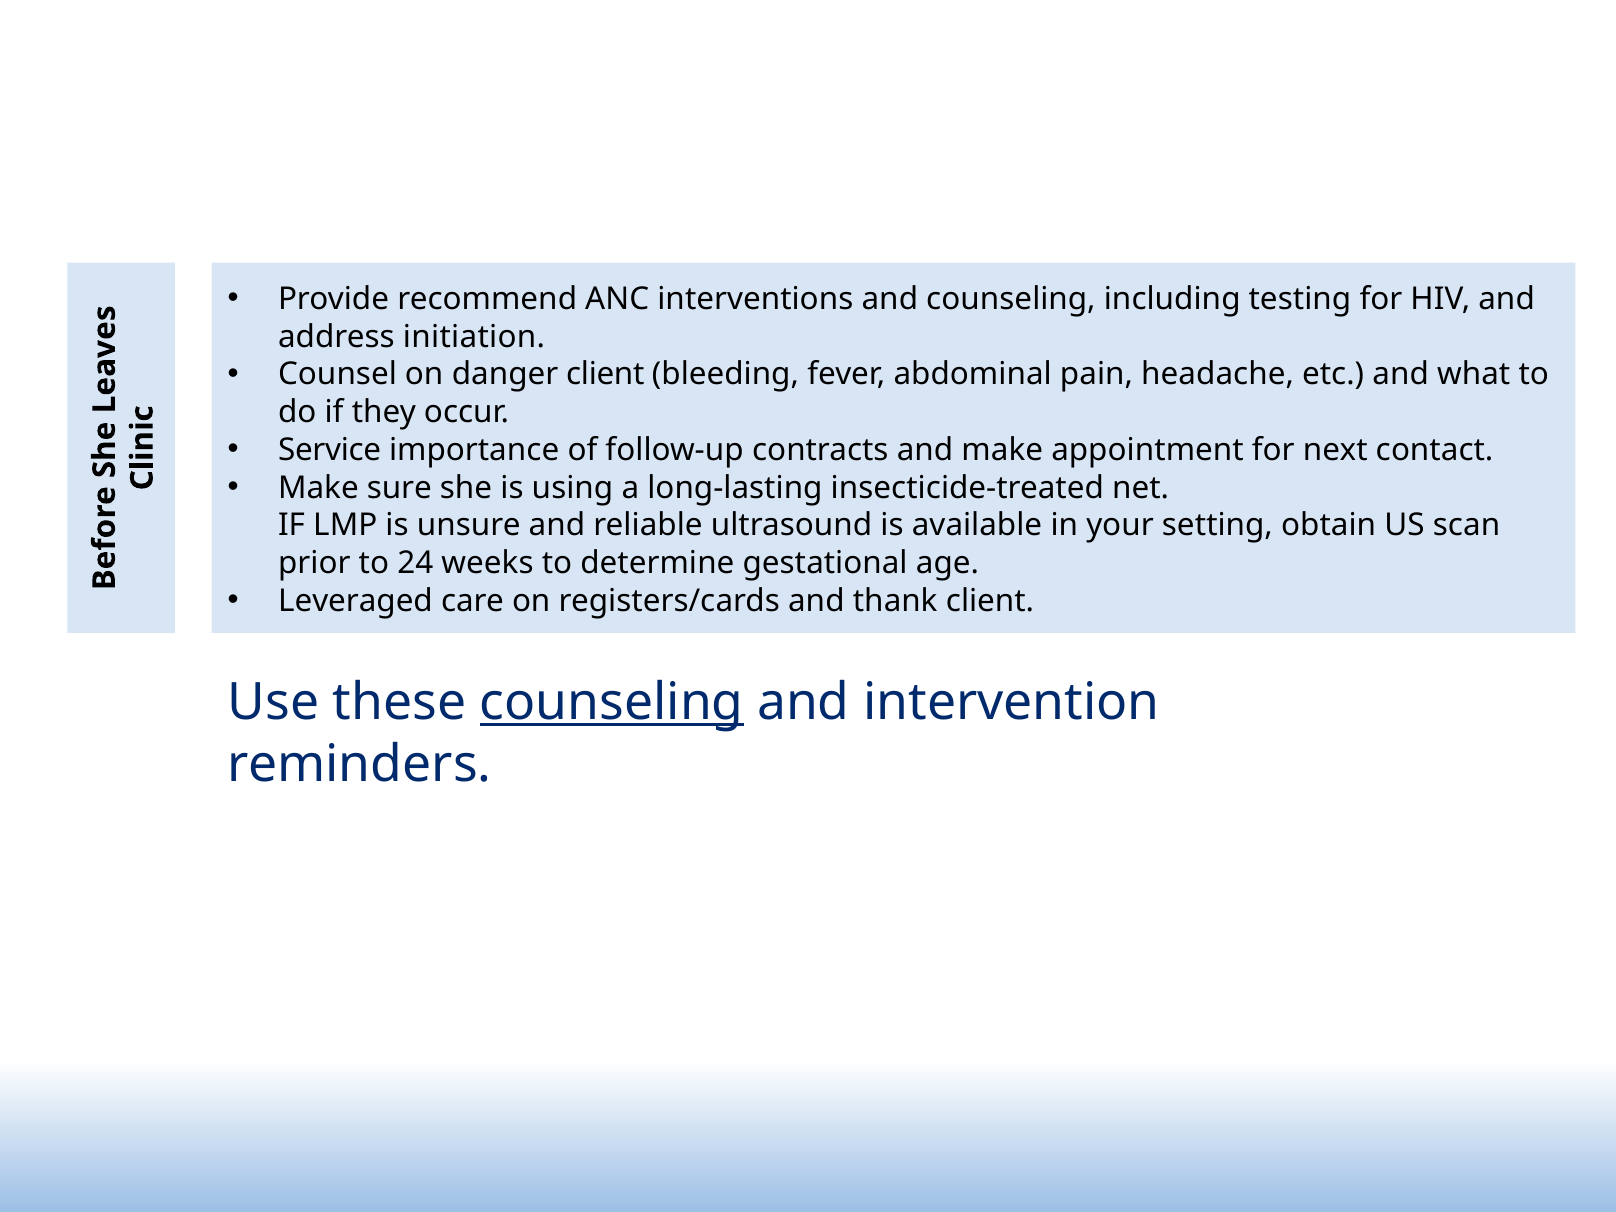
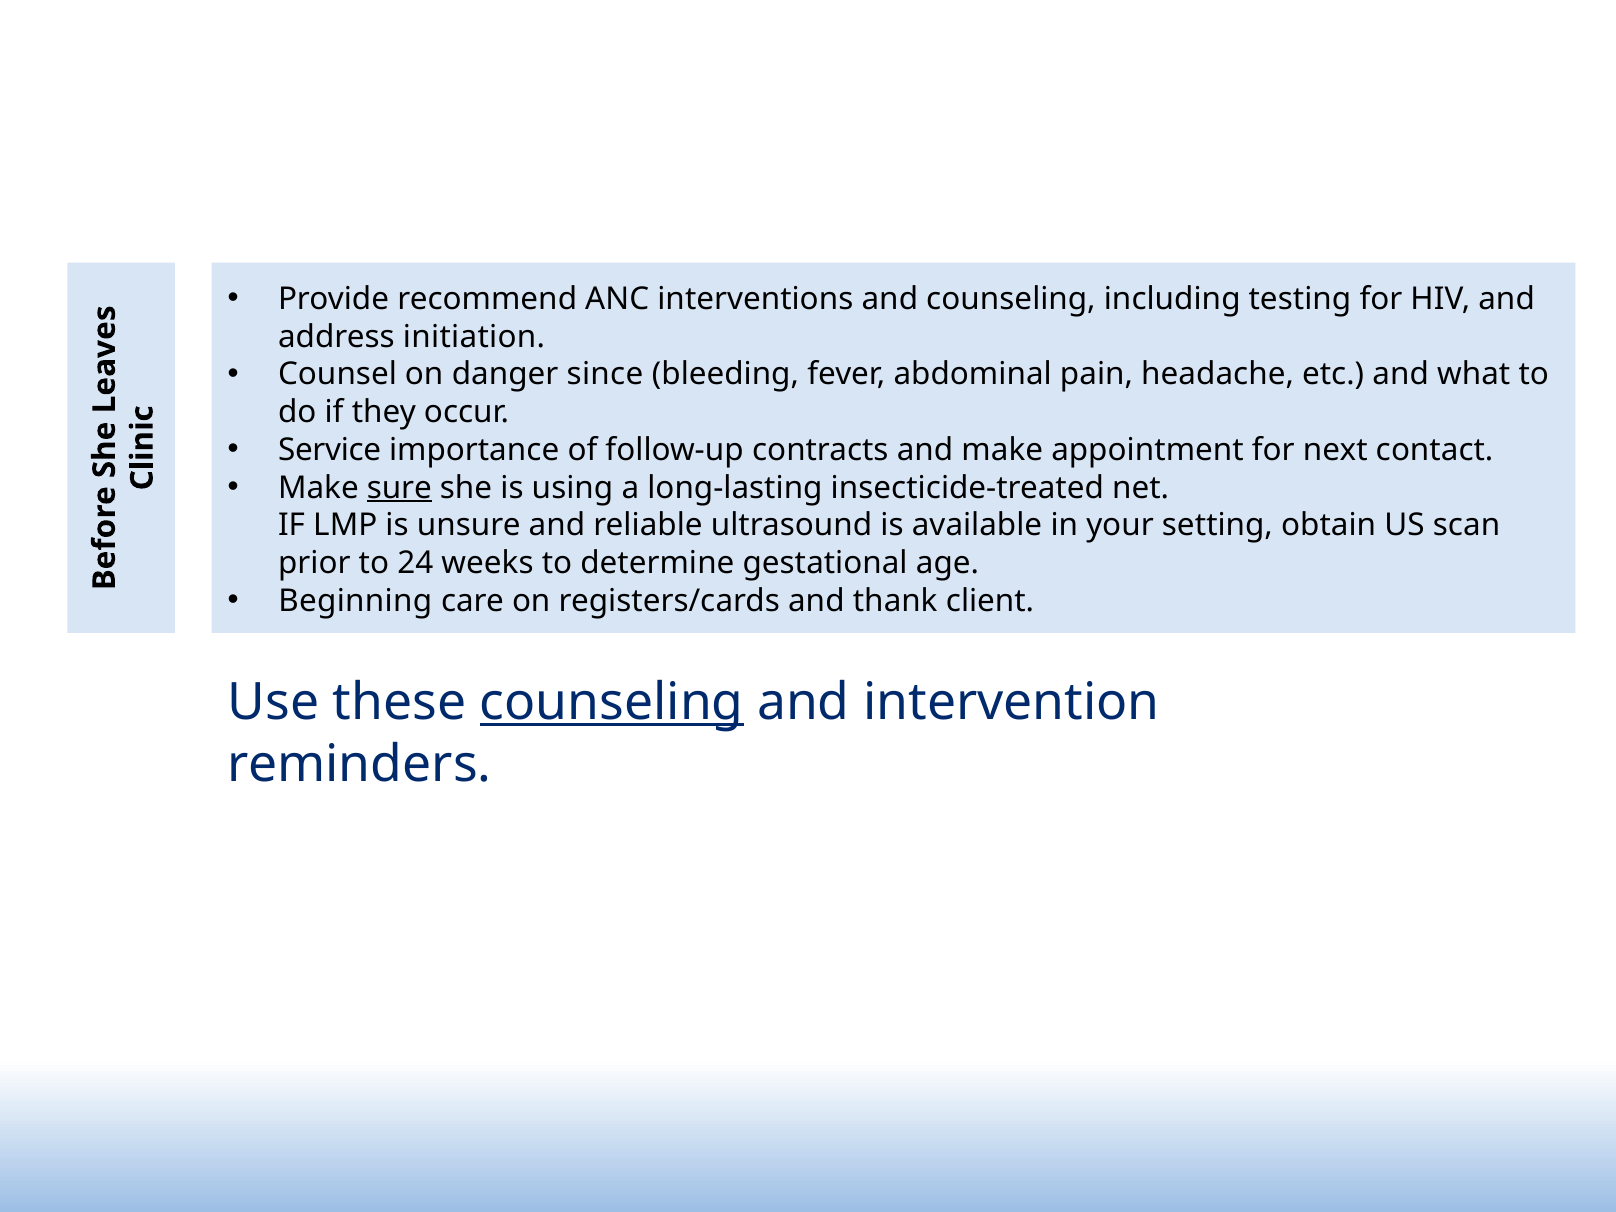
danger client: client -> since (605, 375)
sure underline: none -> present (399, 488)
Leveraged: Leveraged -> Beginning (355, 601)
